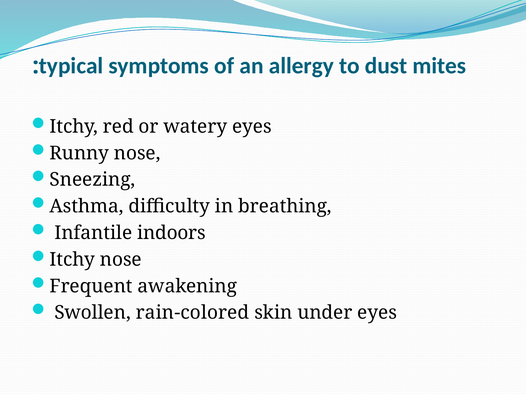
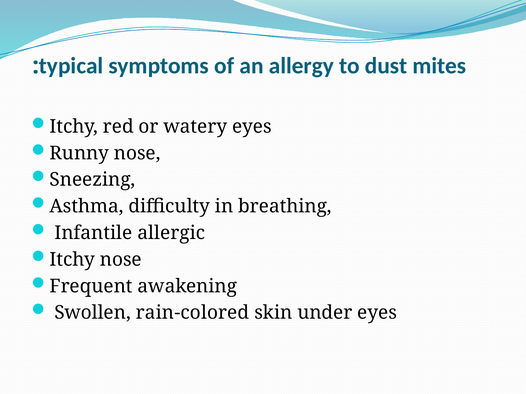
indoors: indoors -> allergic (171, 233)
